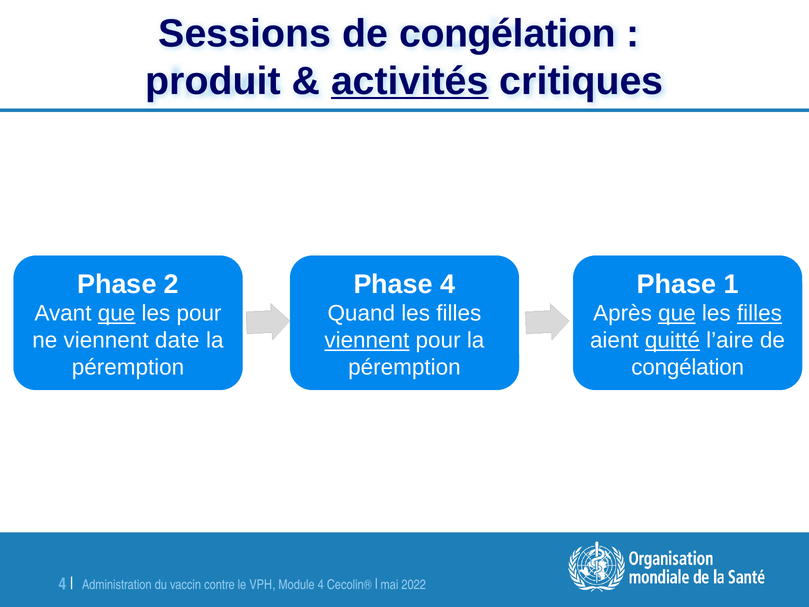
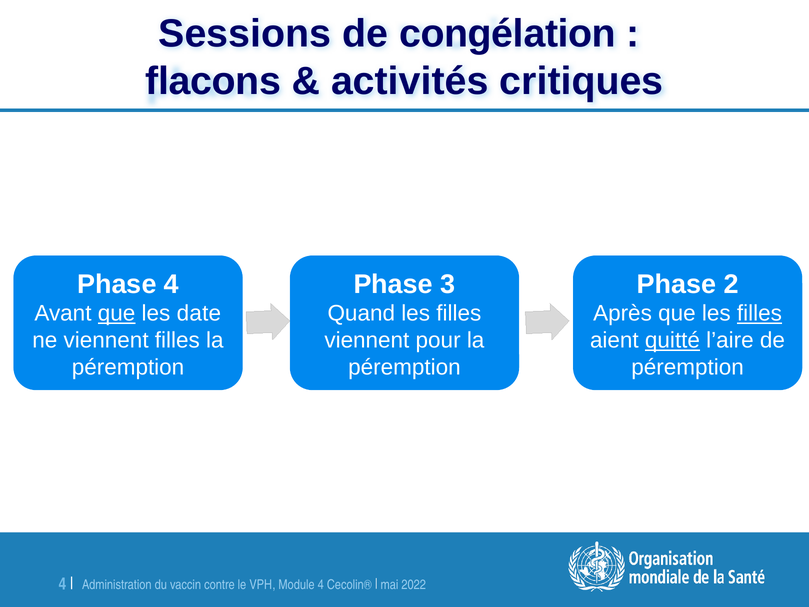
produit: produit -> flacons (213, 81)
activités underline: present -> none (410, 81)
Phase 2: 2 -> 4 (171, 284)
Phase 4: 4 -> 3 (448, 284)
1: 1 -> 2 (731, 284)
les pour: pour -> date (199, 313)
que underline: present -> none (677, 313)
viennent date: date -> filles (177, 340)
viennent underline: present -> none (367, 340)
congélation: congélation -> péremption (688, 367)
